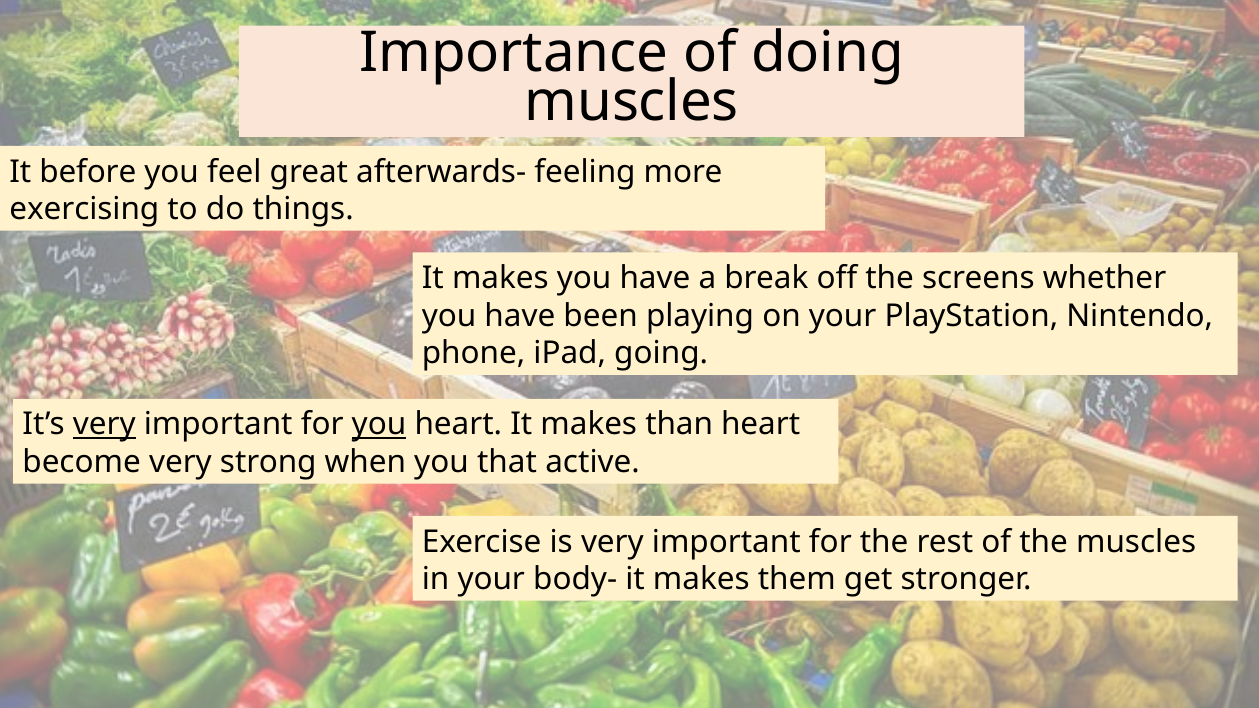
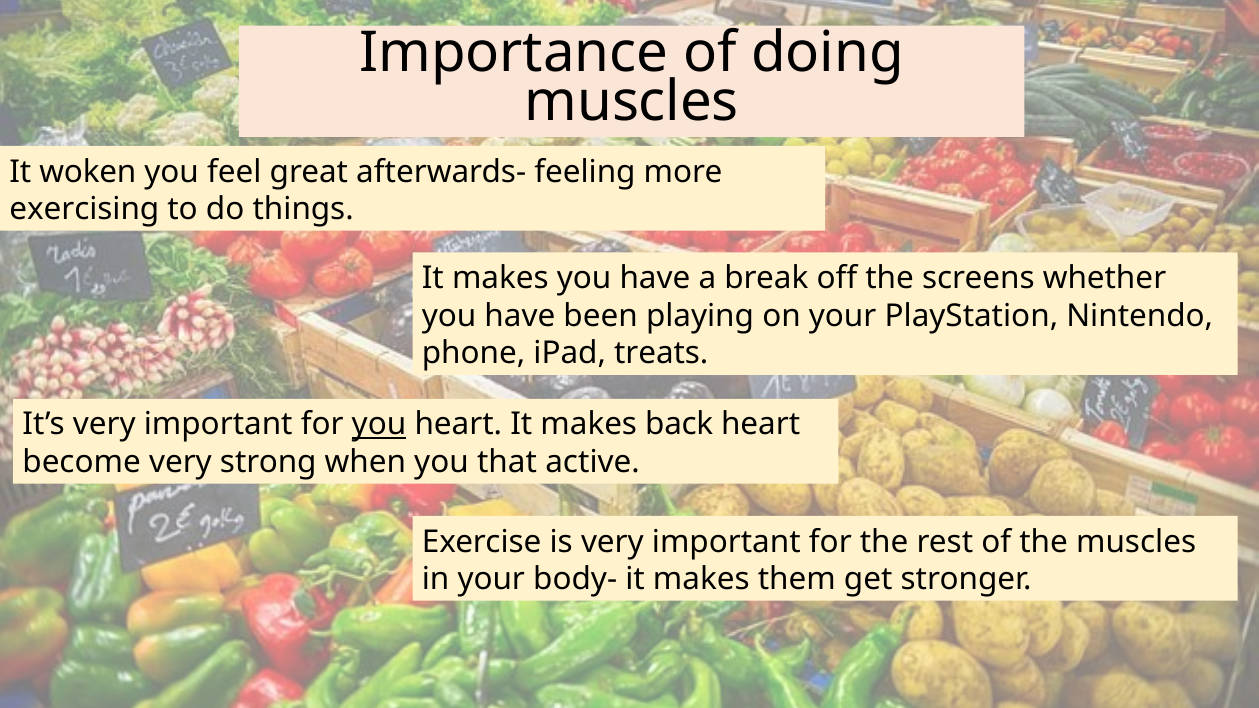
before: before -> woken (88, 172)
going: going -> treats (661, 354)
very underline: present -> none (104, 425)
than: than -> back (679, 425)
